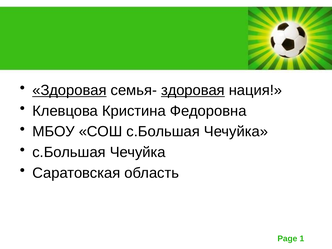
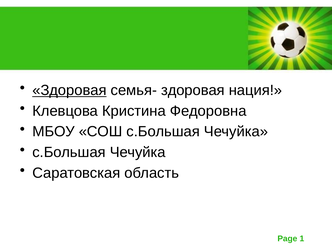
здоровая underline: present -> none (193, 90)
